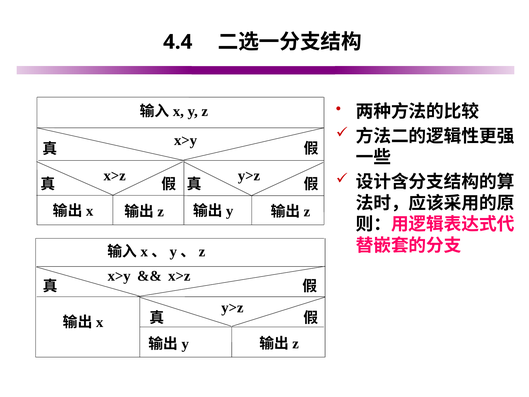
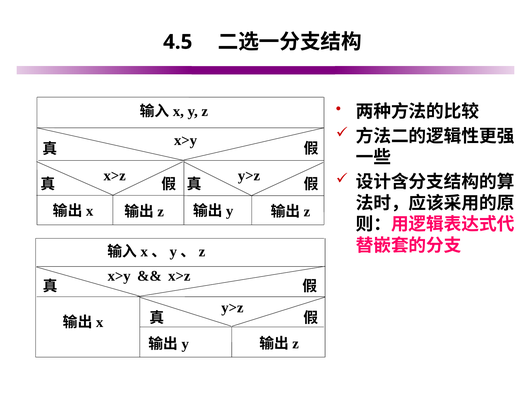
4.4: 4.4 -> 4.5 (178, 42)
